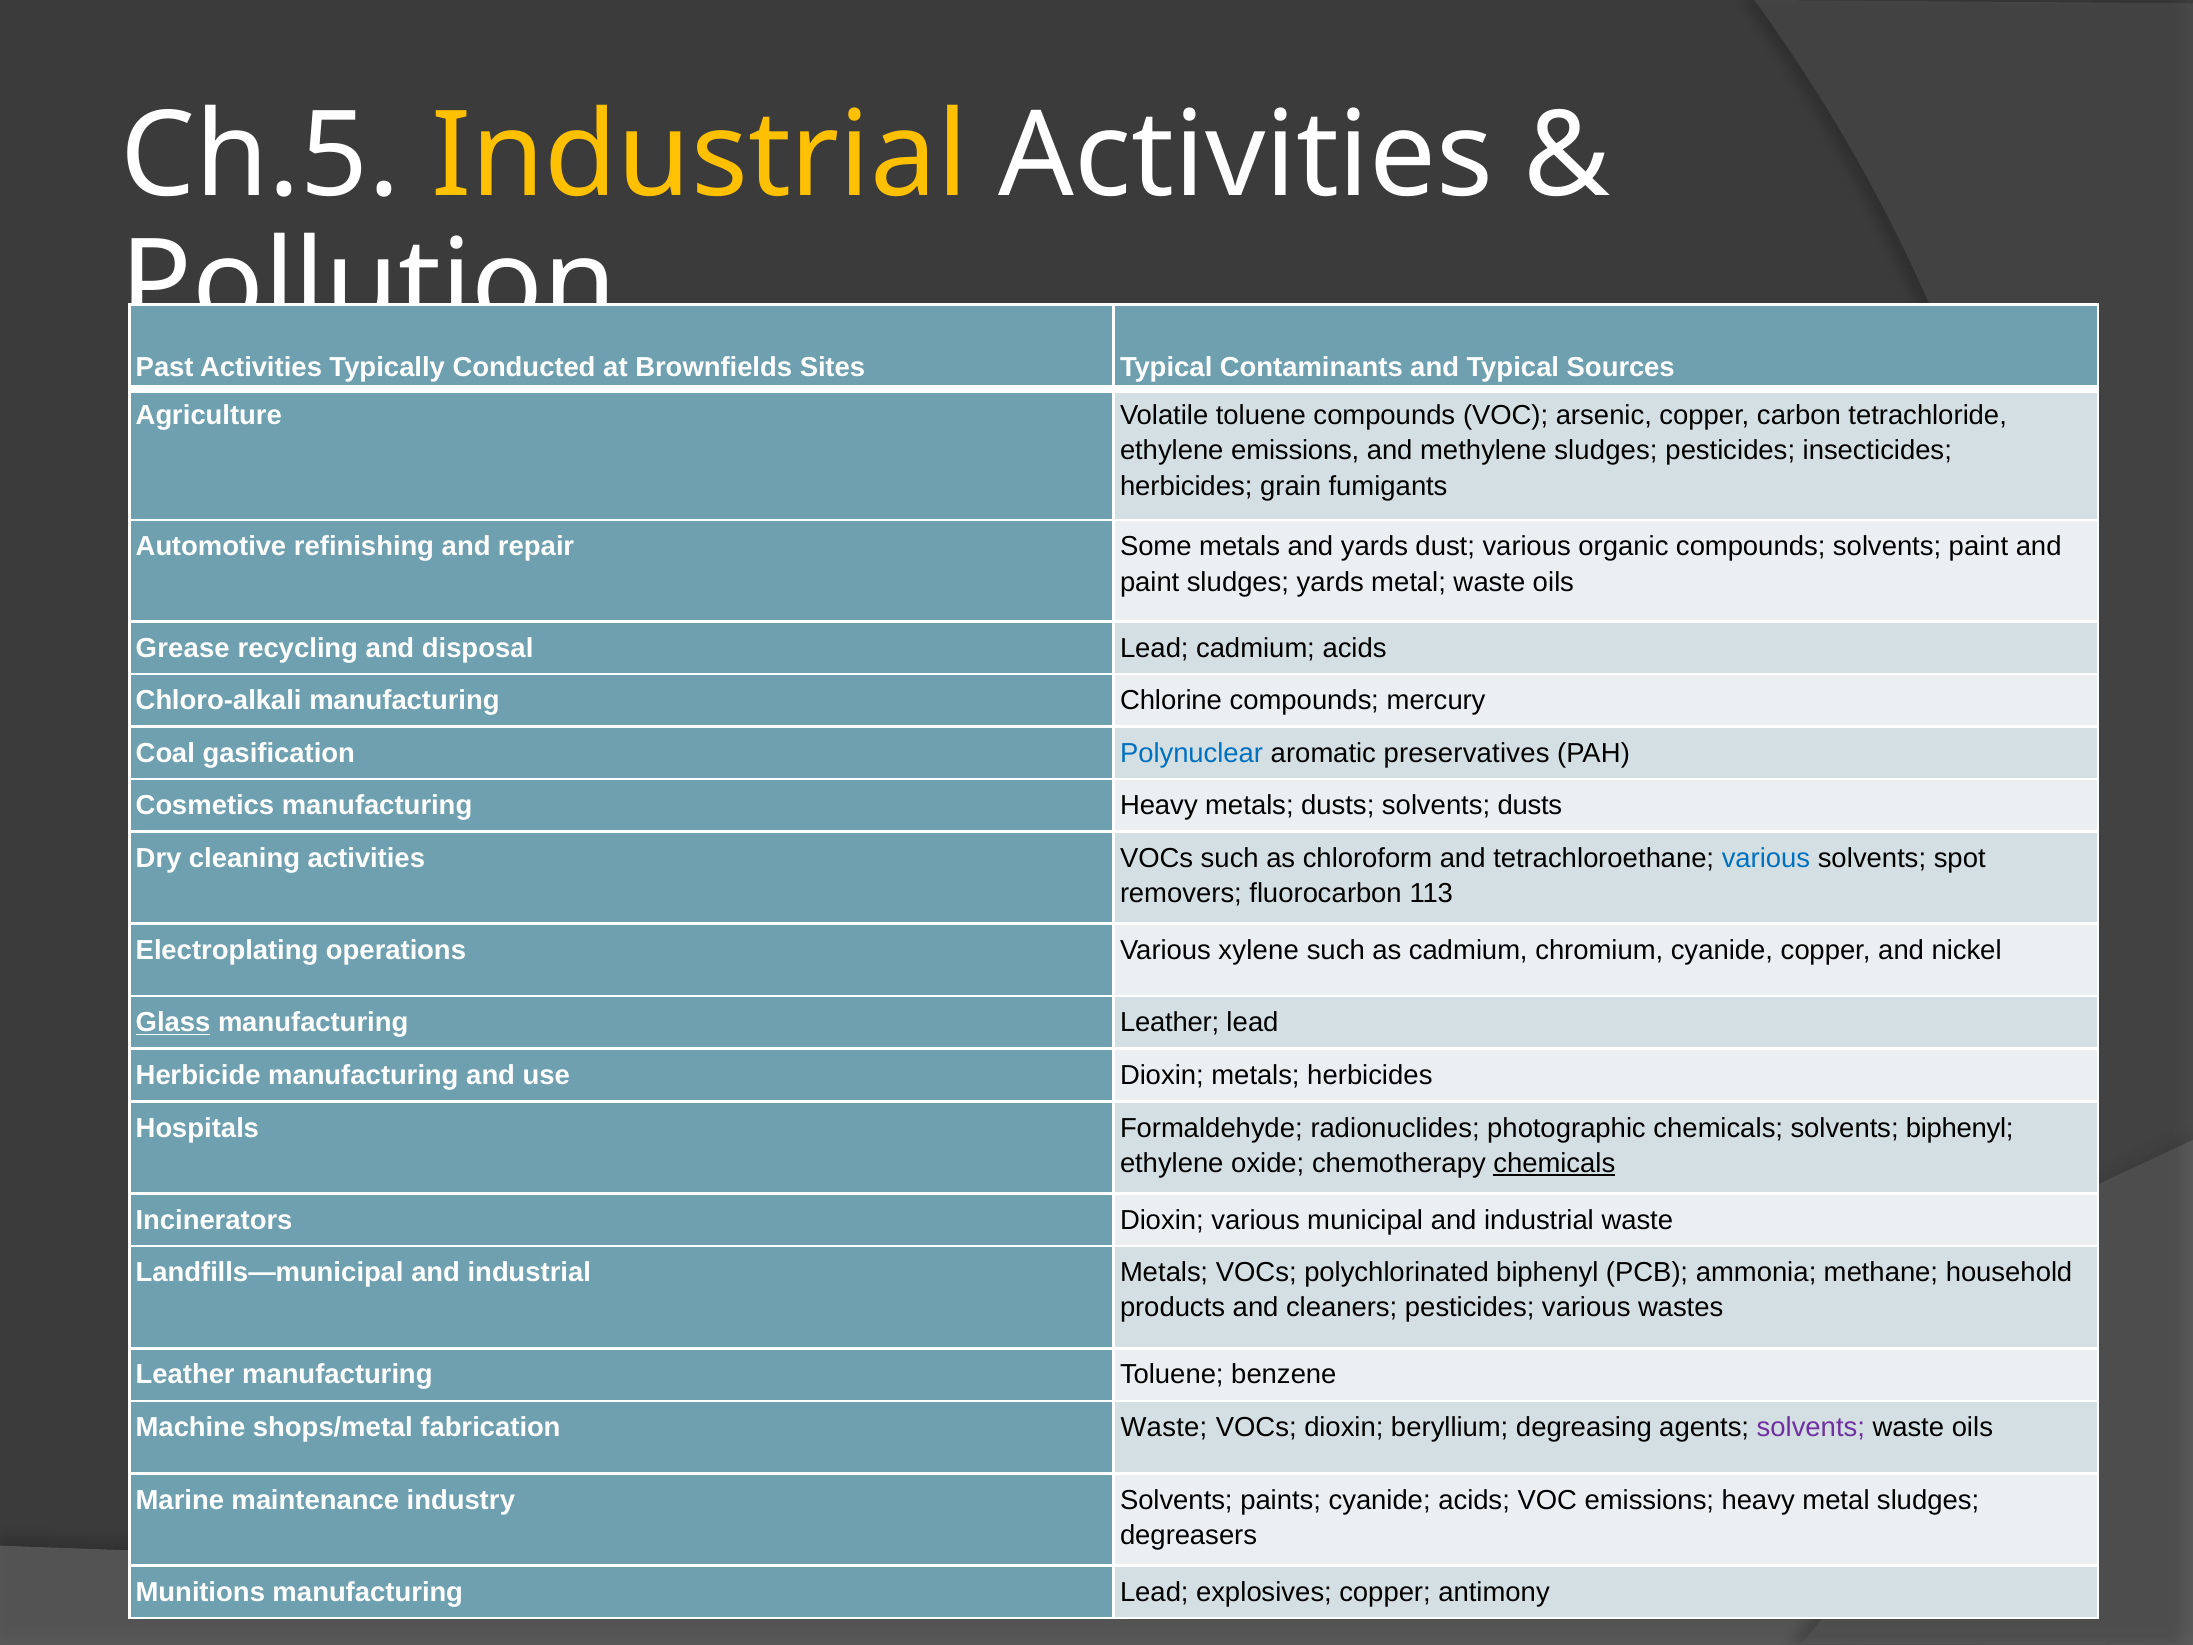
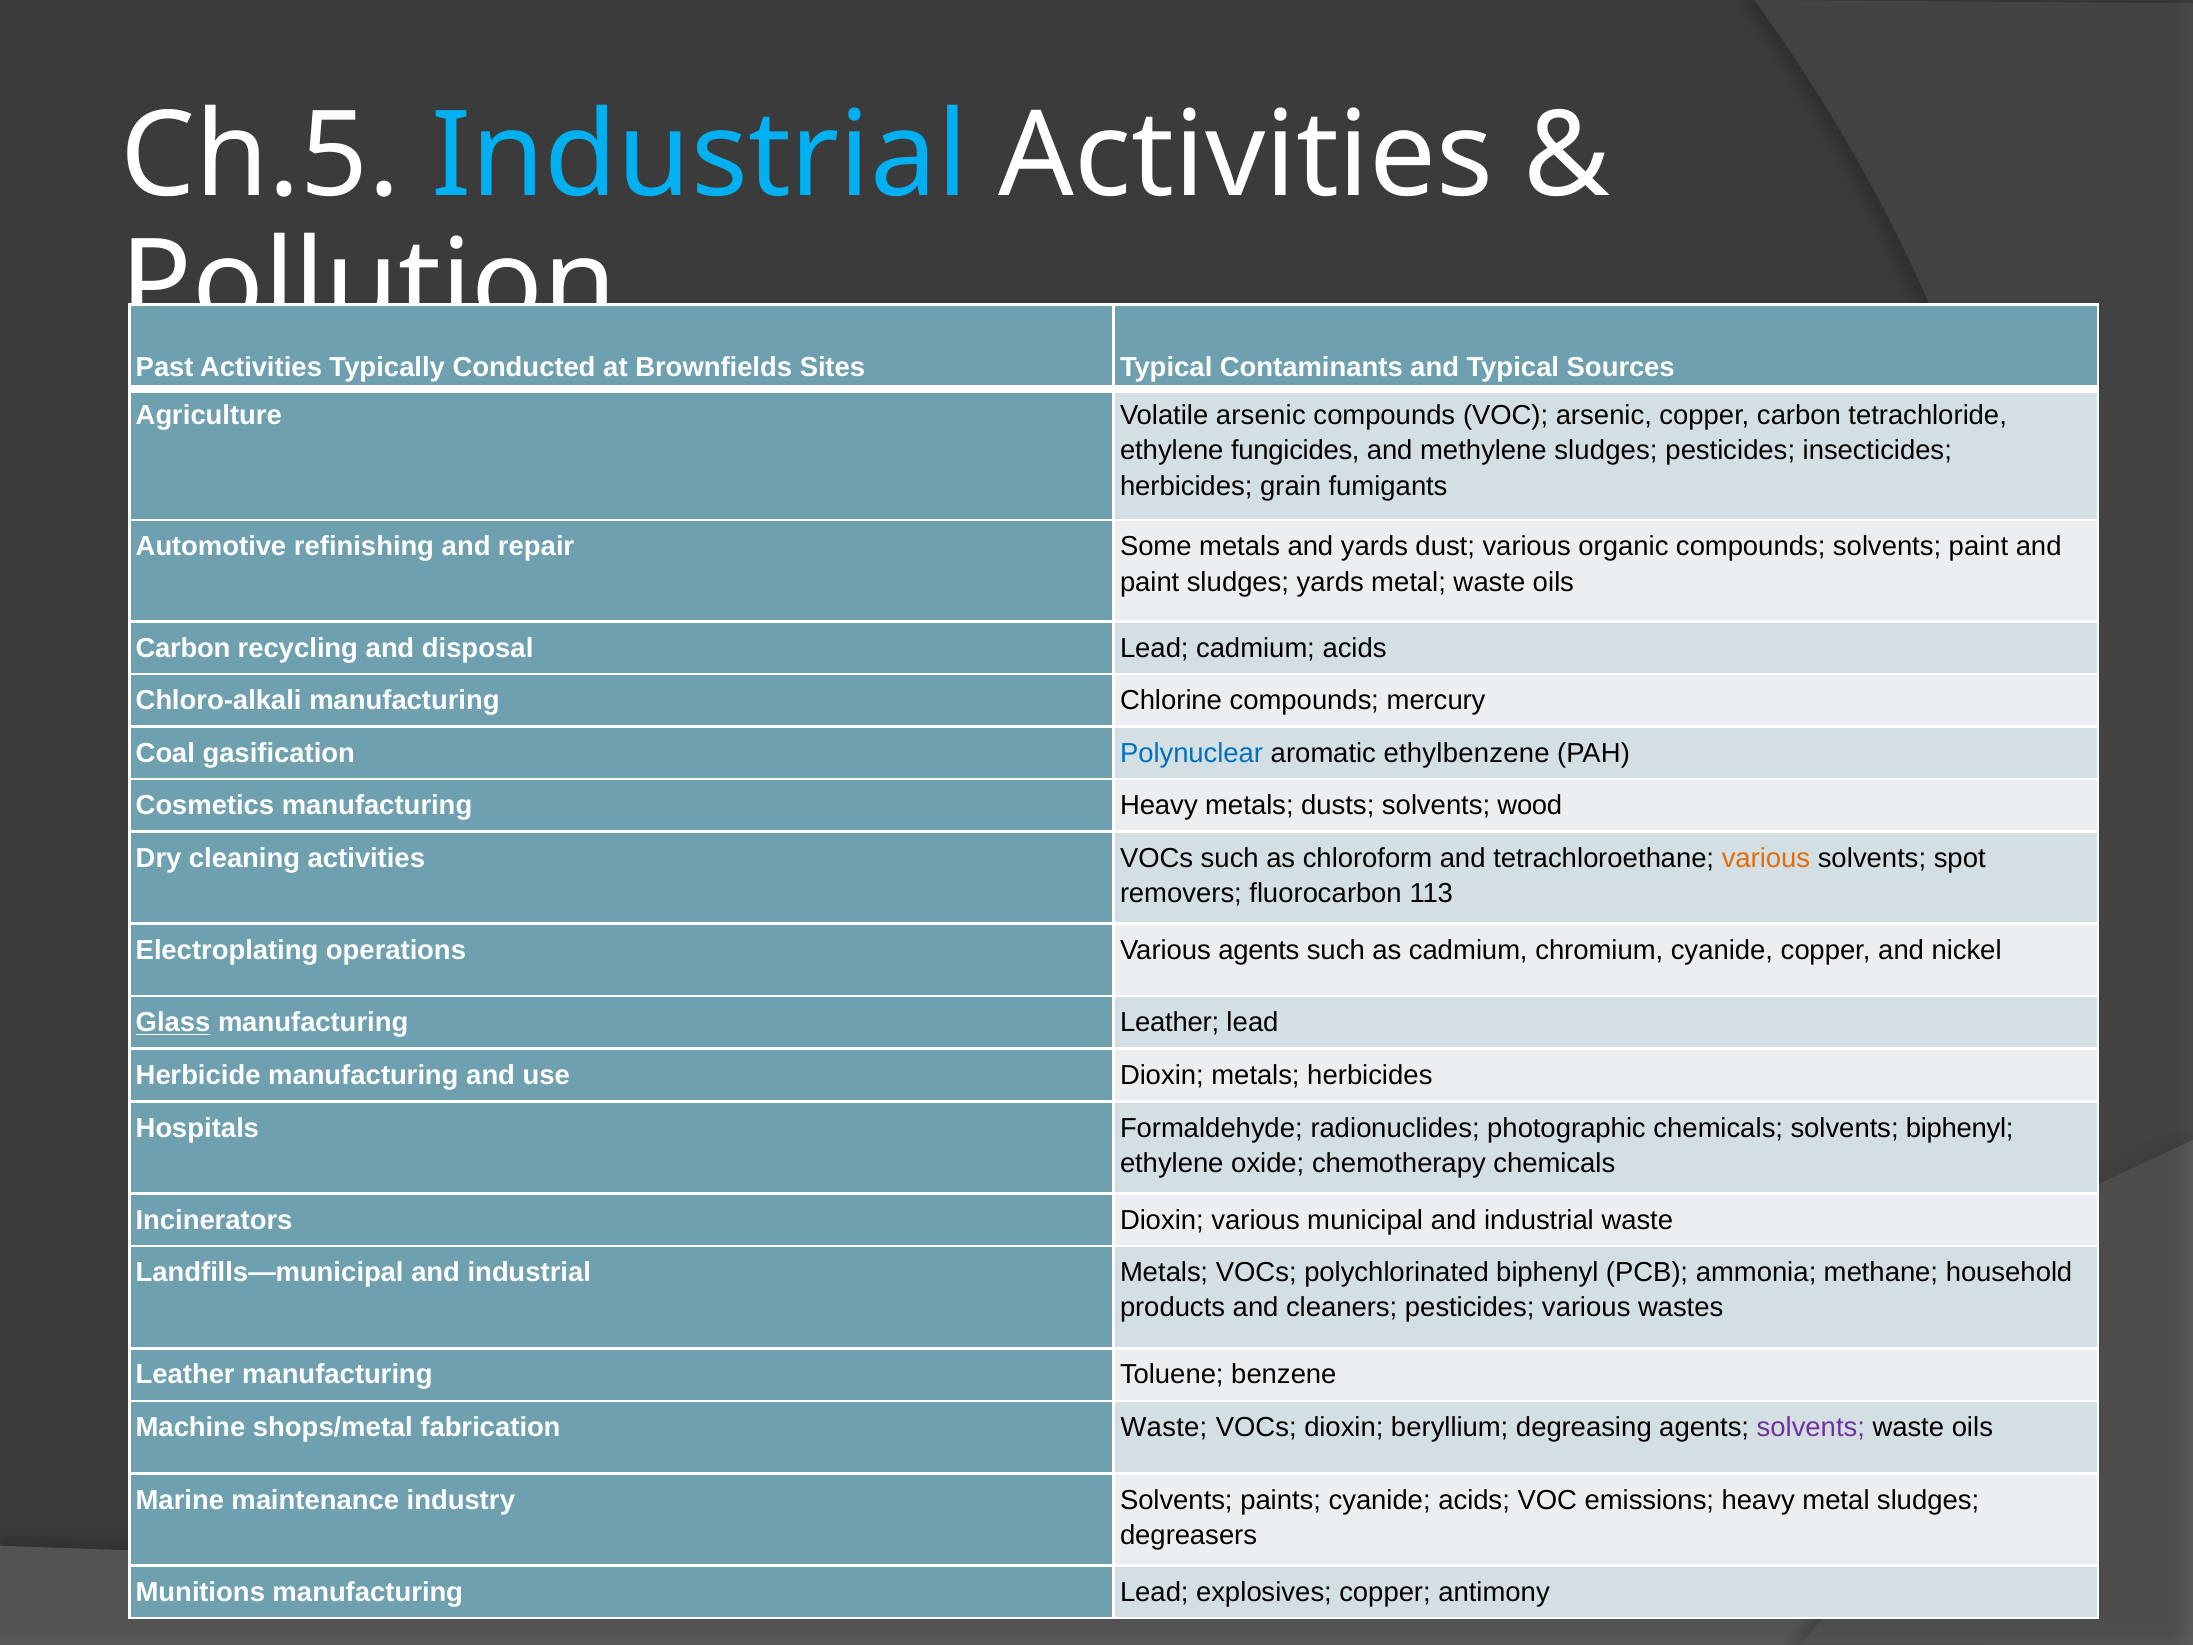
Industrial colour: yellow -> light blue (699, 156)
Volatile toluene: toluene -> arsenic (1261, 415)
ethylene emissions: emissions -> fungicides (1295, 451)
Grease: Grease -> Carbon (183, 648)
preservatives: preservatives -> ethylbenzene (1467, 753)
solvents dusts: dusts -> wood (1530, 806)
various colour: blue -> orange (1766, 858)
Various xylene: xylene -> agents (1259, 950)
chemicals underline: present -> none (1554, 1163)
